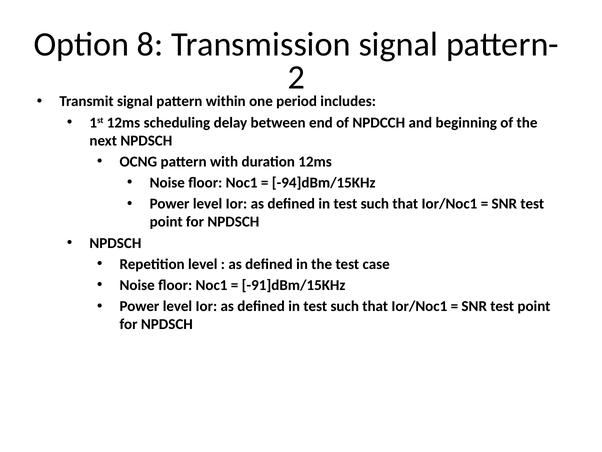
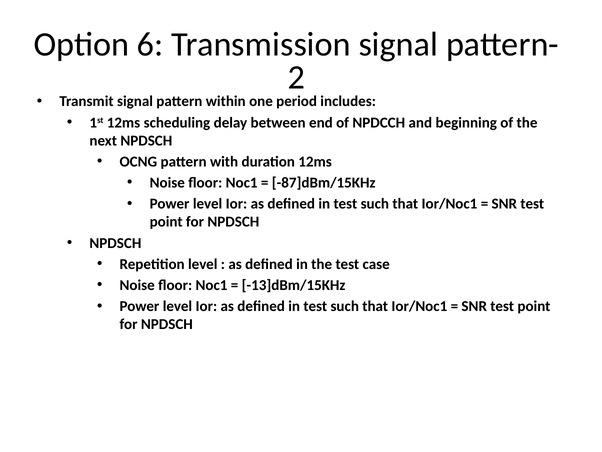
8: 8 -> 6 (150, 44)
-94]dBm/15KHz: -94]dBm/15KHz -> -87]dBm/15KHz (324, 183)
-91]dBm/15KHz: -91]dBm/15KHz -> -13]dBm/15KHz (294, 285)
